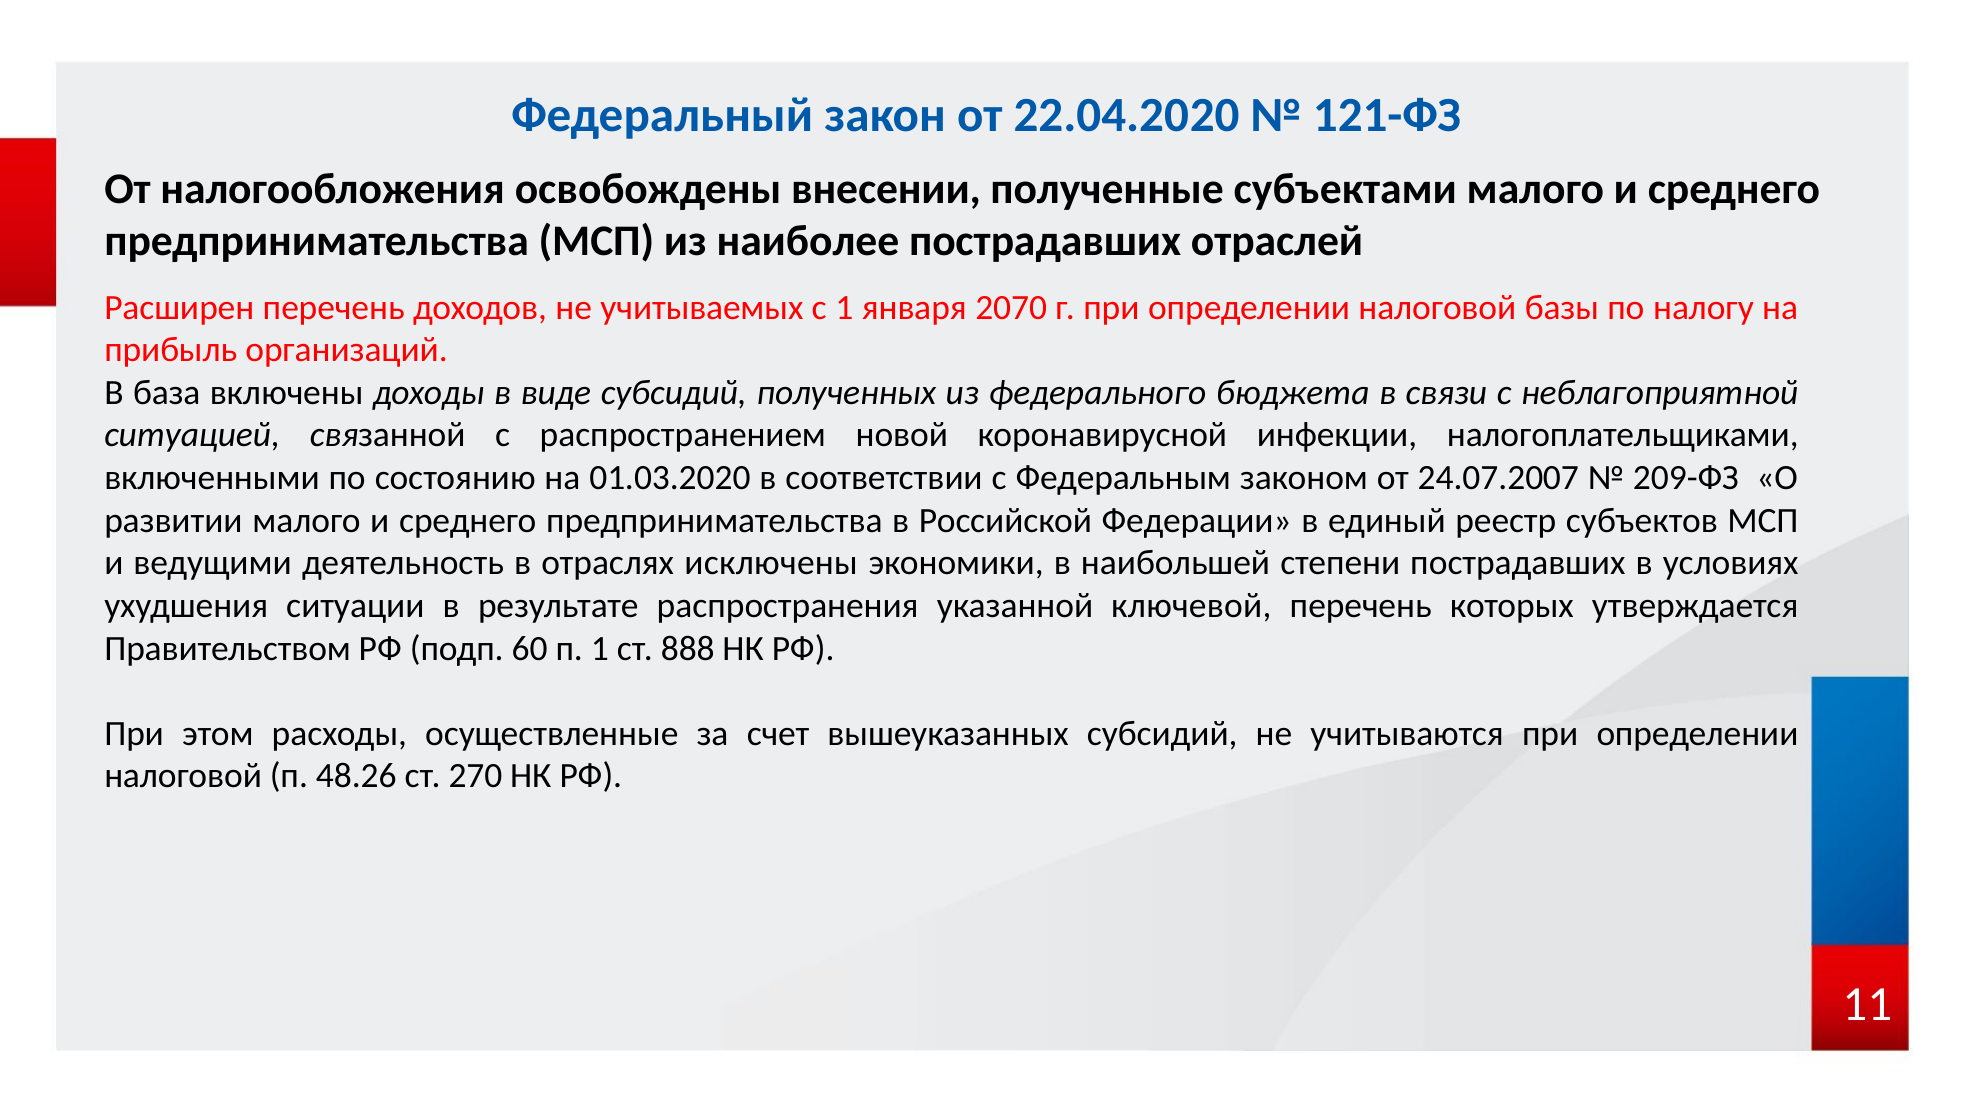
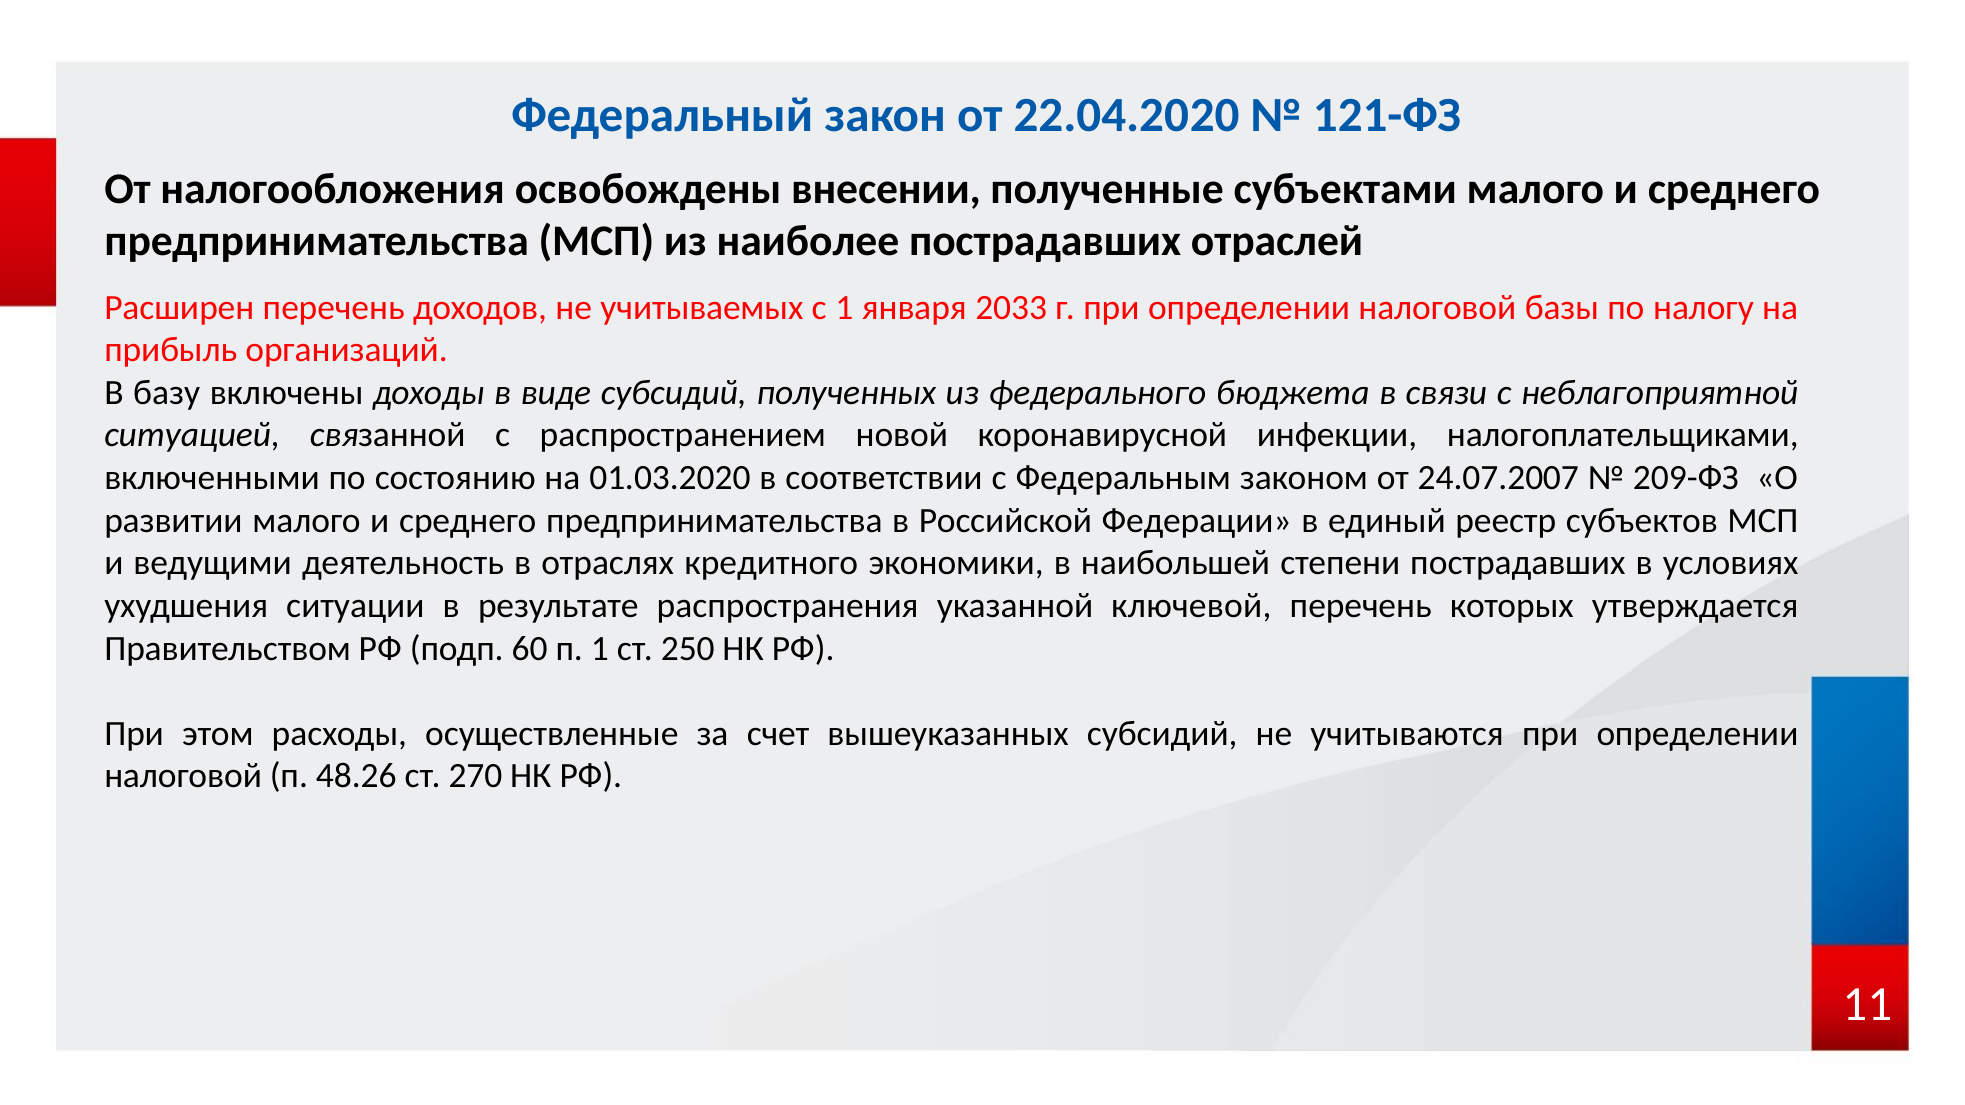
2070: 2070 -> 2033 (1011, 307)
база: база -> базу (167, 393)
исключены: исключены -> кредитного (771, 563)
888: 888 -> 250 (688, 648)
